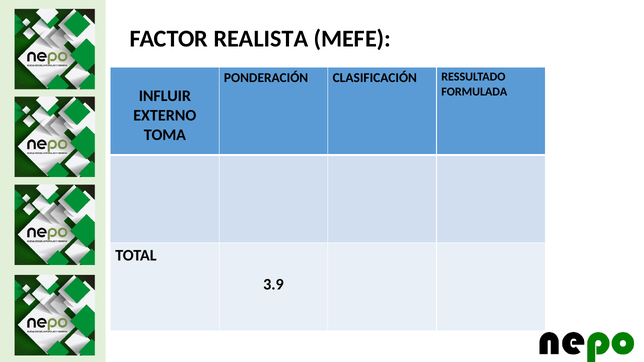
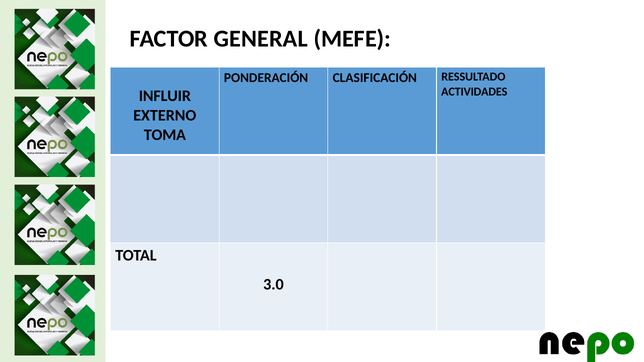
REALISTA: REALISTA -> GENERAL (261, 39)
FORMULADA: FORMULADA -> ACTIVIDADES (474, 92)
3.9: 3.9 -> 3.0 (273, 285)
